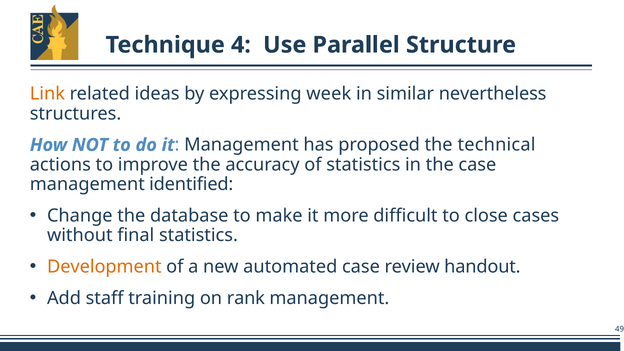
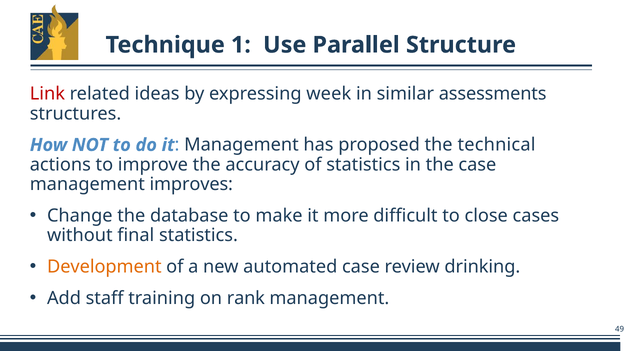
4: 4 -> 1 (241, 45)
Link colour: orange -> red (47, 94)
nevertheless: nevertheless -> assessments (493, 94)
identified: identified -> improves (191, 184)
handout: handout -> drinking (482, 267)
